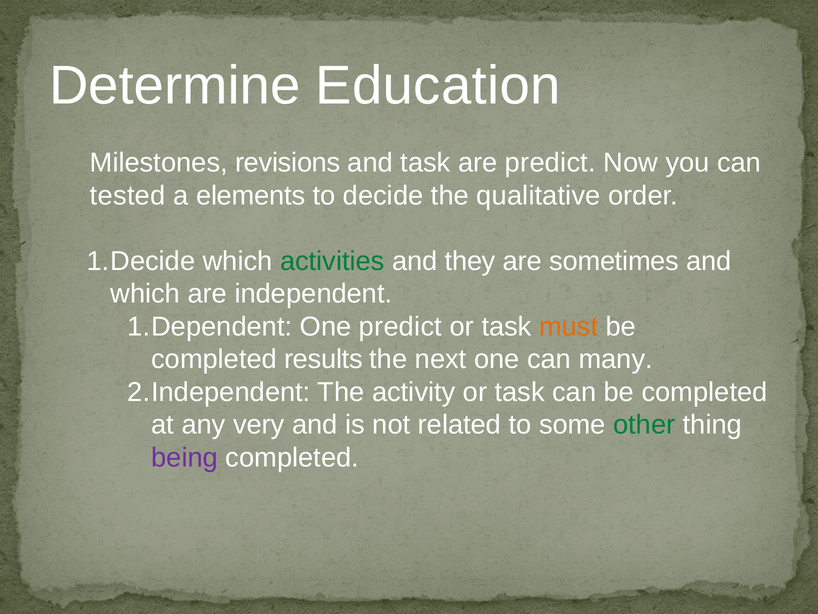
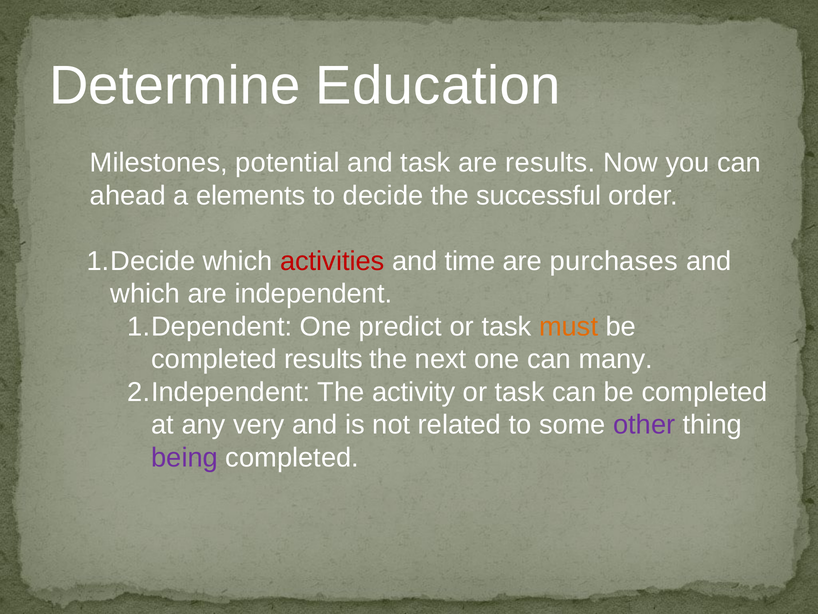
revisions: revisions -> potential (288, 163)
are predict: predict -> results (550, 163)
tested: tested -> ahead (128, 195)
qualitative: qualitative -> successful (539, 195)
activities colour: green -> red (332, 261)
they: they -> time (470, 261)
sometimes: sometimes -> purchases (614, 261)
other colour: green -> purple (644, 425)
